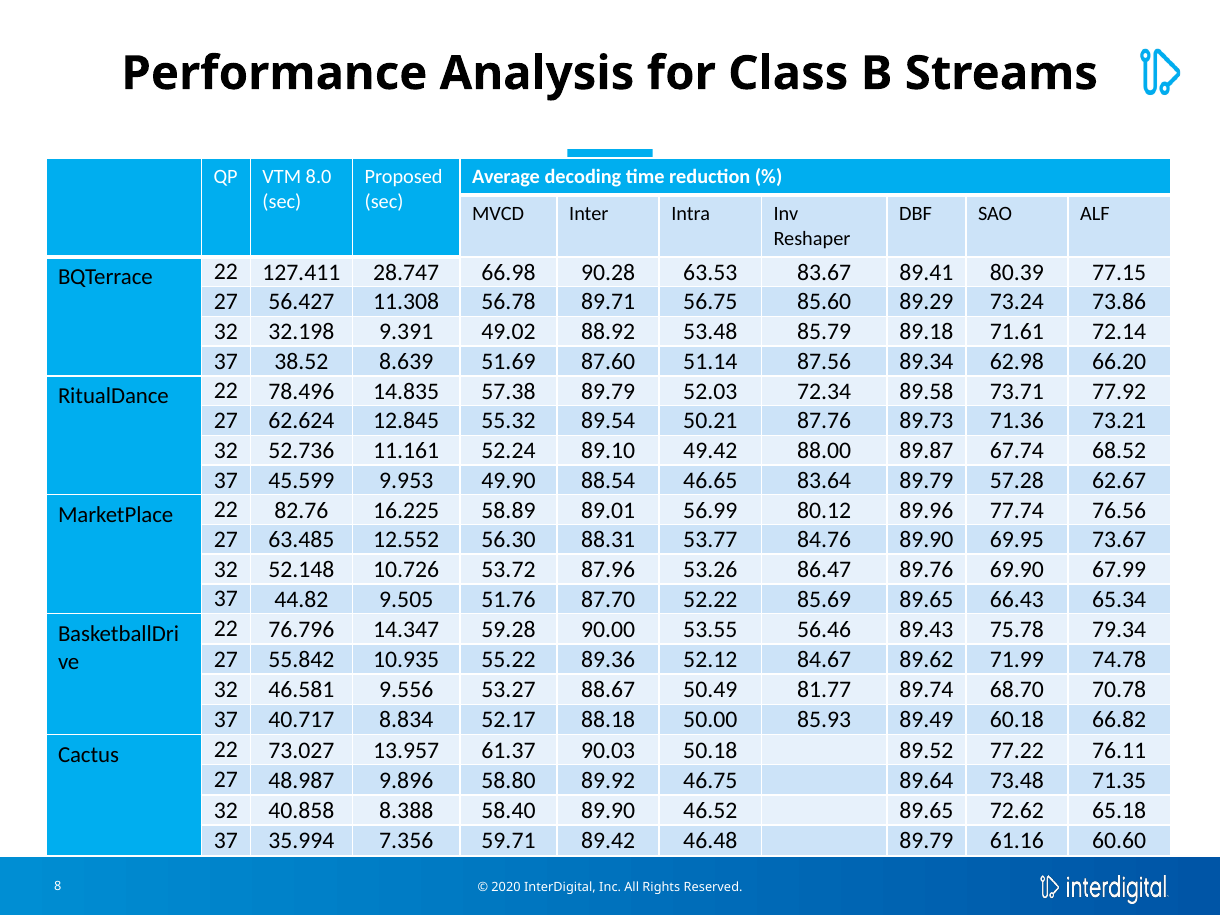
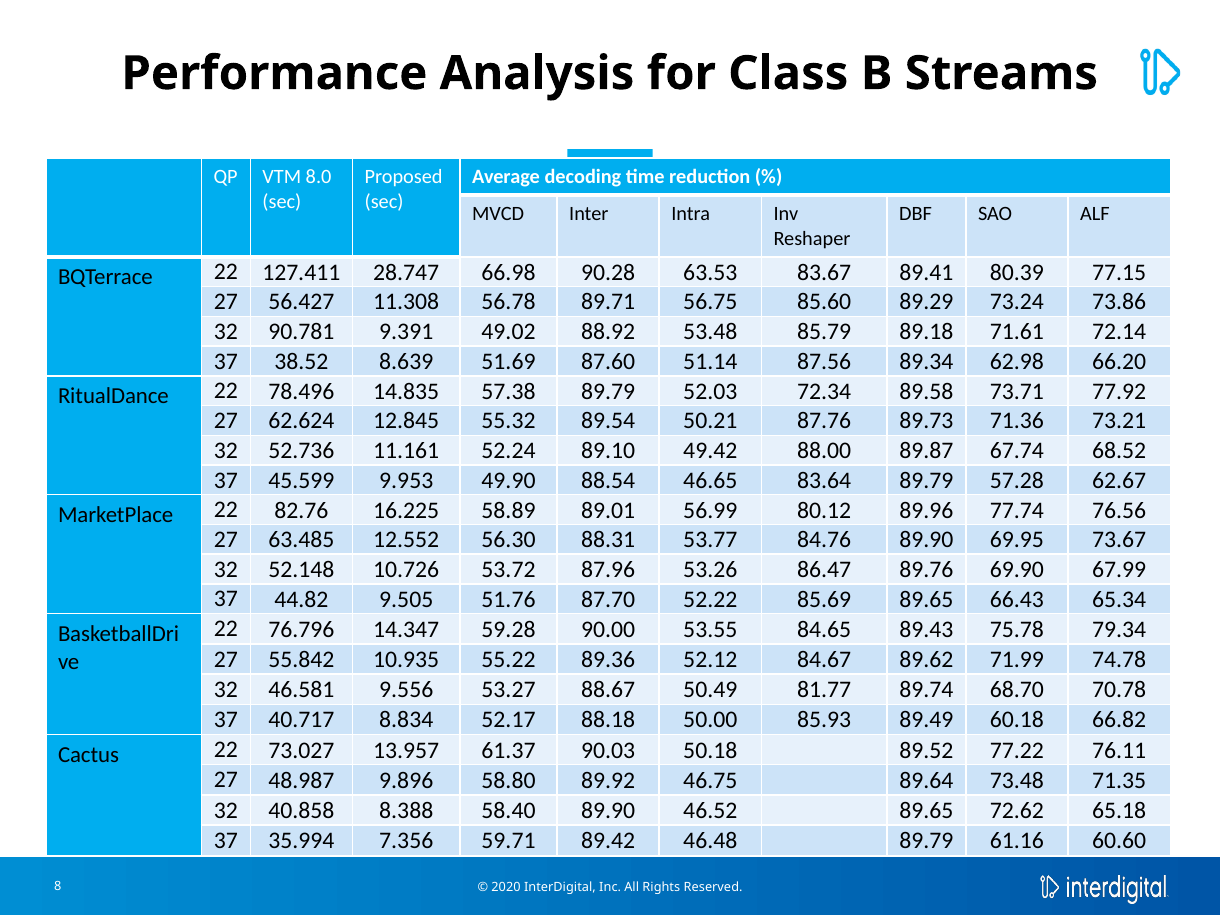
32.198: 32.198 -> 90.781 (301, 332)
56.46: 56.46 -> 84.65 (824, 629)
